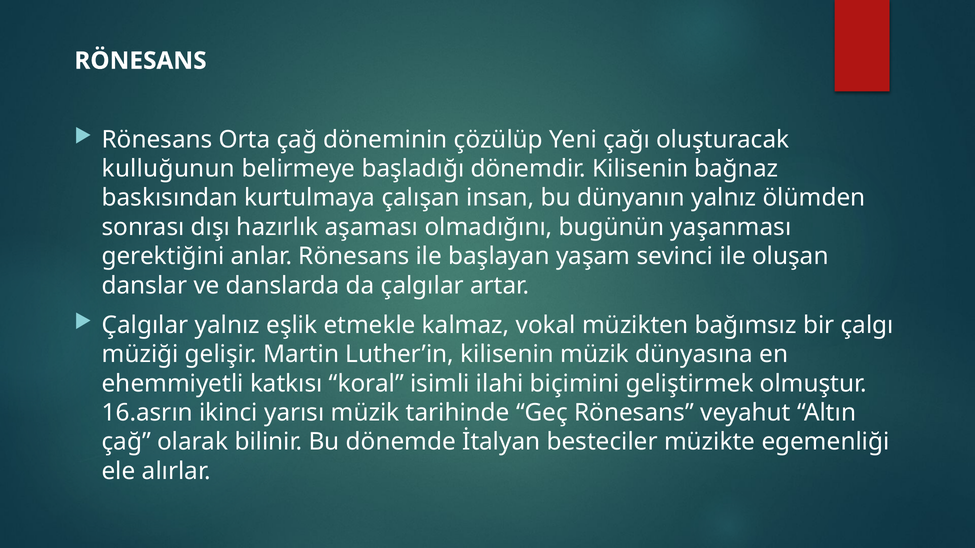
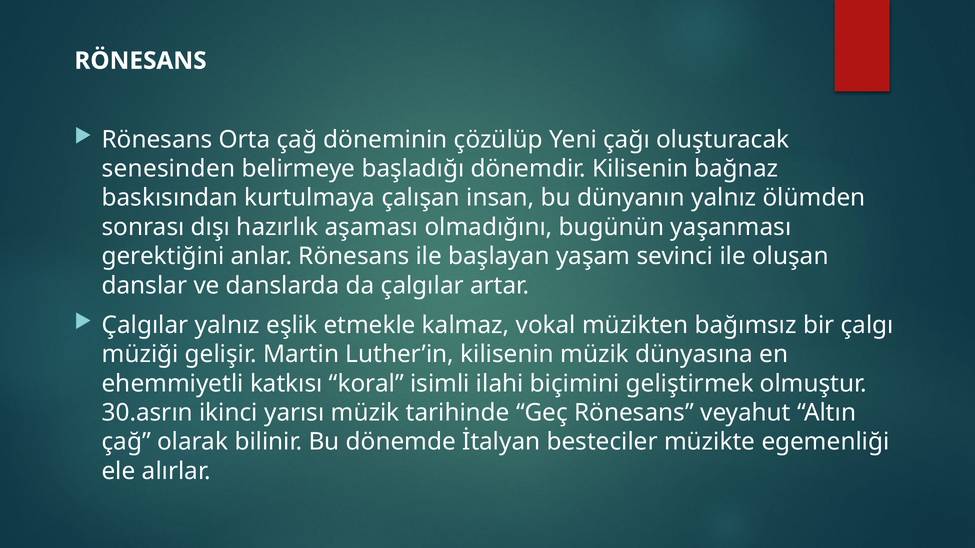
kulluğunun: kulluğunun -> senesinden (168, 169)
16.asrın: 16.asrın -> 30.asrın (147, 413)
